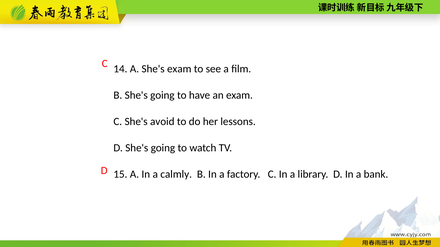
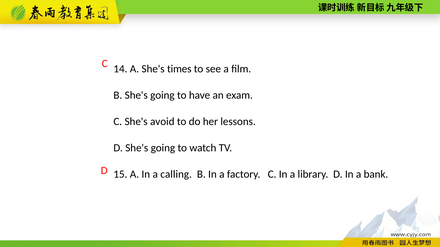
She's exam: exam -> times (179, 69)
calmly: calmly -> calling (176, 175)
